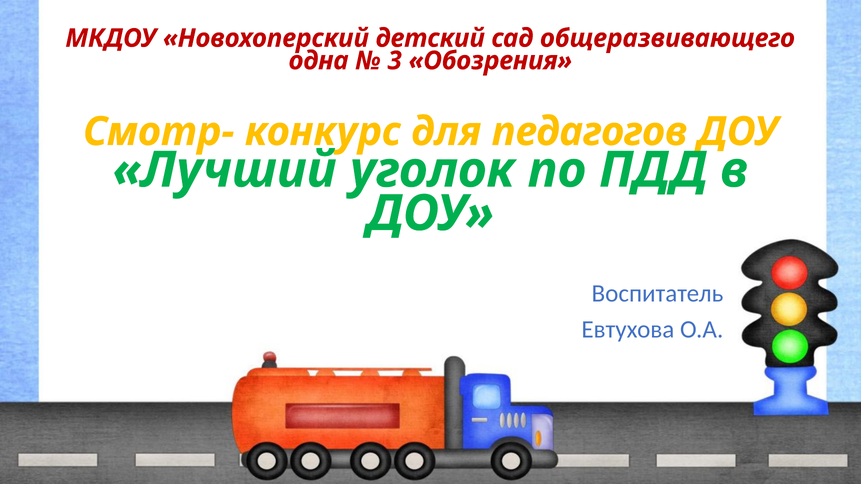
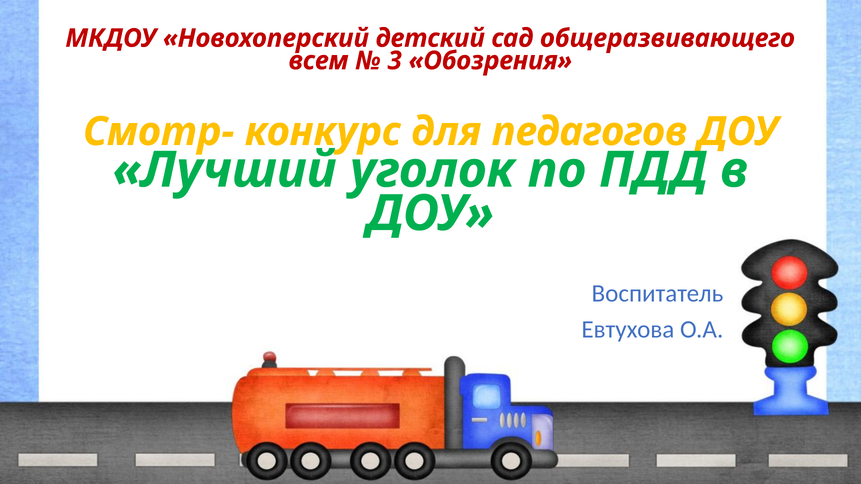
одна: одна -> всем (319, 61)
